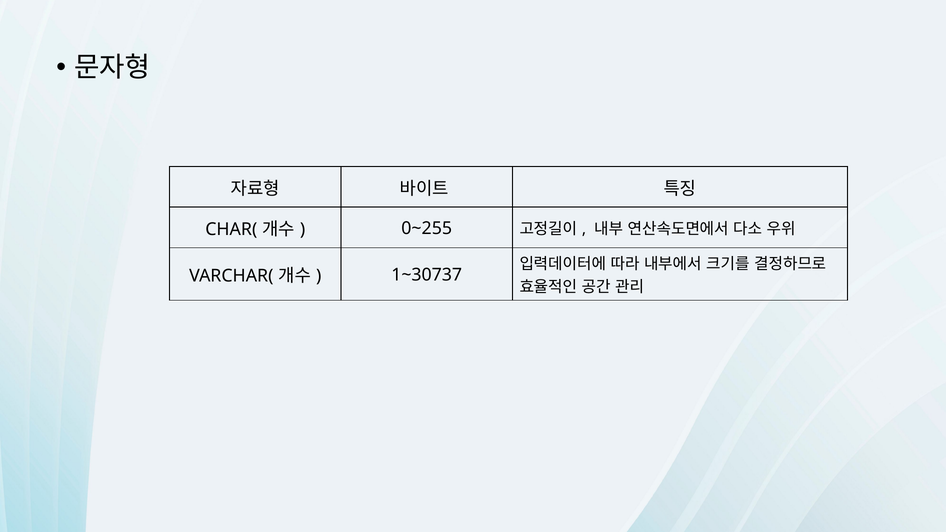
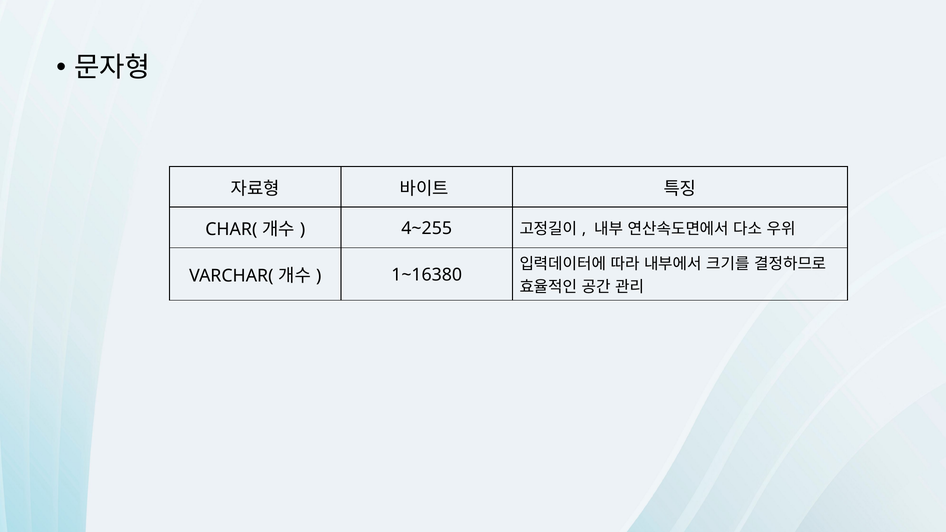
0~255: 0~255 -> 4~255 (427, 228)
1~30737: 1~30737 -> 1~16380 (427, 275)
